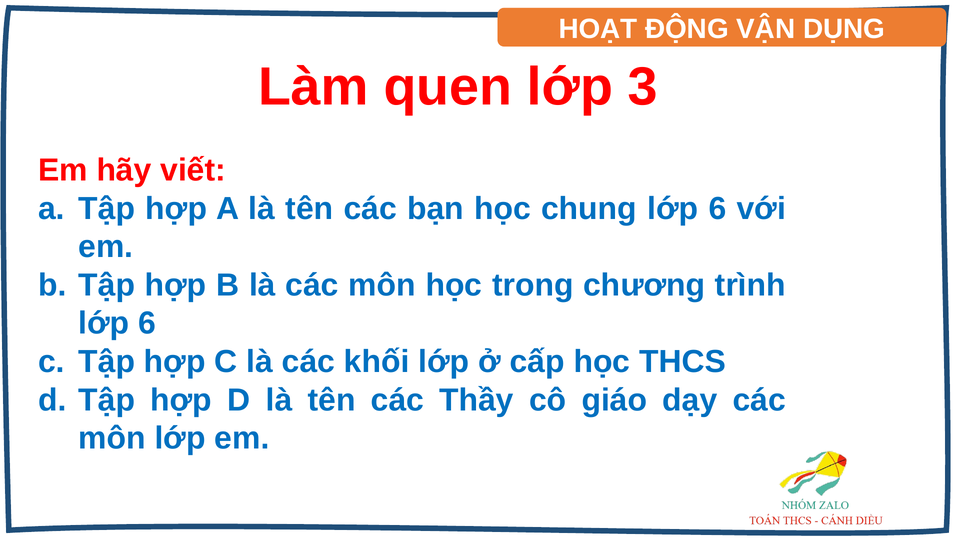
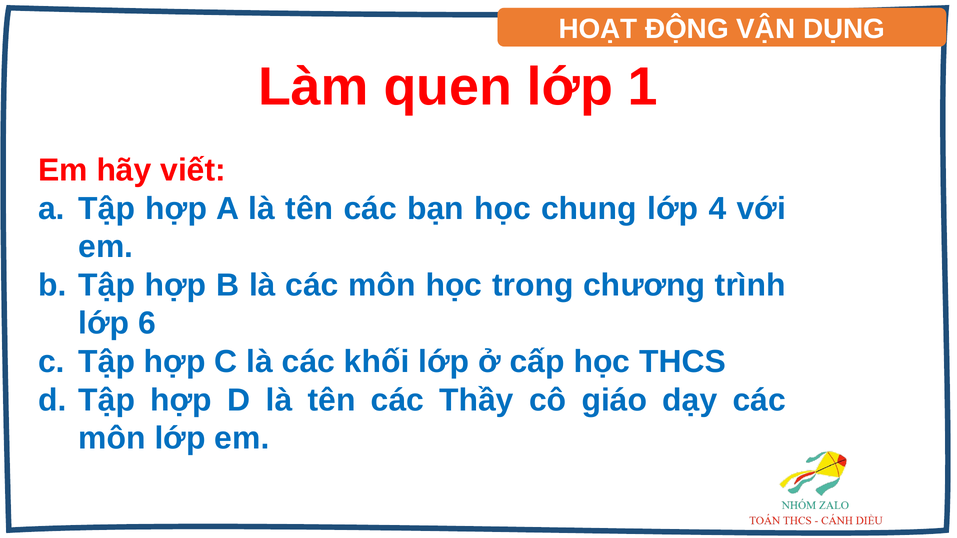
3: 3 -> 1 (643, 87)
chung lớp 6: 6 -> 4 (717, 209)
